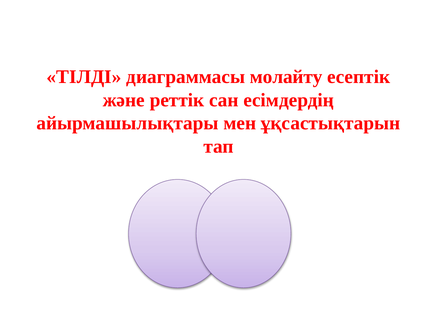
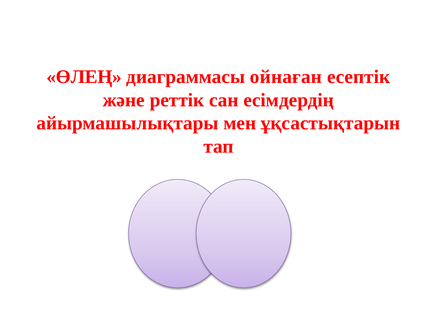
ТІЛДІ: ТІЛДІ -> ӨЛЕҢ (84, 77)
молайту: молайту -> ойнаған (286, 77)
